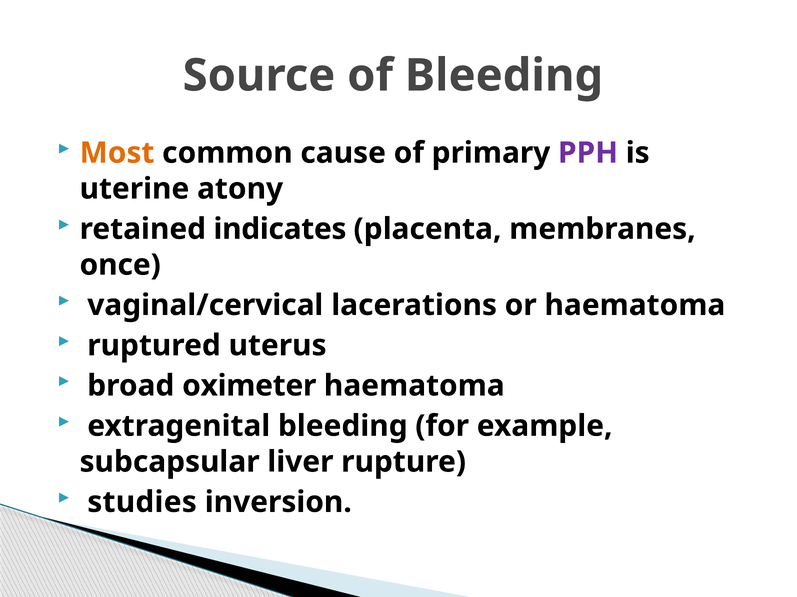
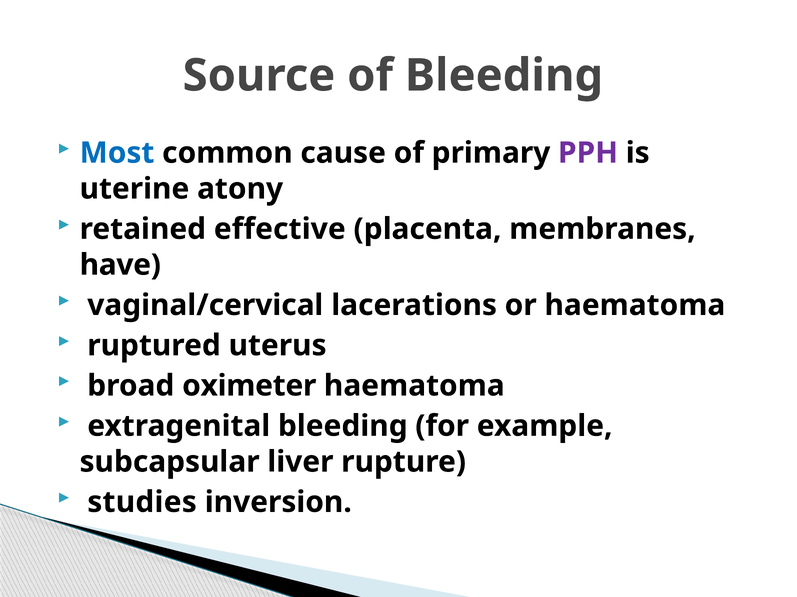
Most colour: orange -> blue (117, 153)
indicates: indicates -> effective (280, 229)
once: once -> have (120, 265)
